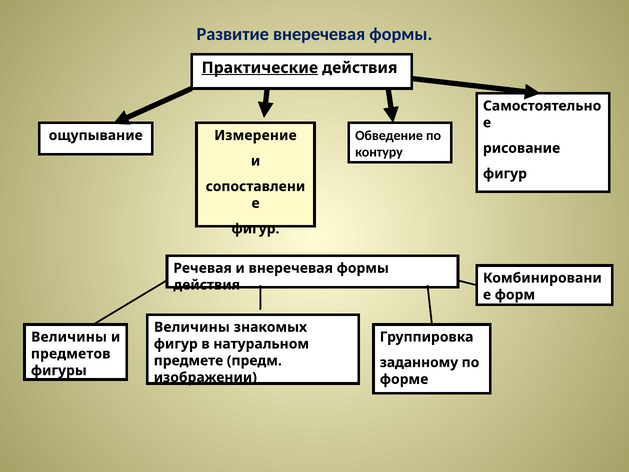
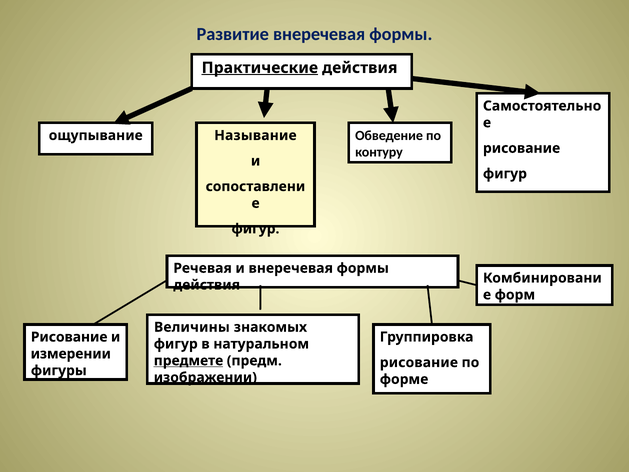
Измерение: Измерение -> Называние (255, 135)
Величины: Величины -> Рисование (69, 337)
предметов: предметов -> измерении (71, 354)
предмете underline: none -> present (188, 361)
заданному: заданному -> рисование (419, 362)
